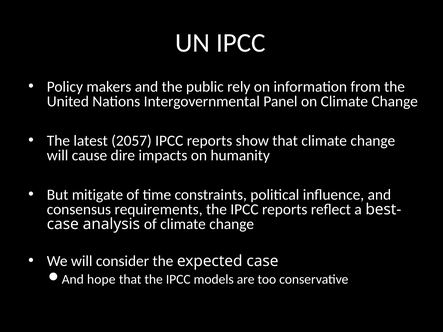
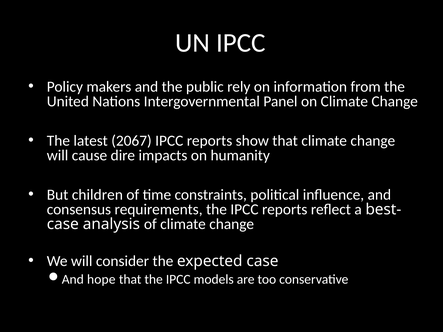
2057: 2057 -> 2067 (132, 141)
mitigate: mitigate -> children (97, 195)
